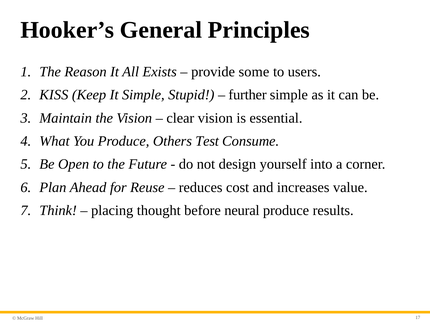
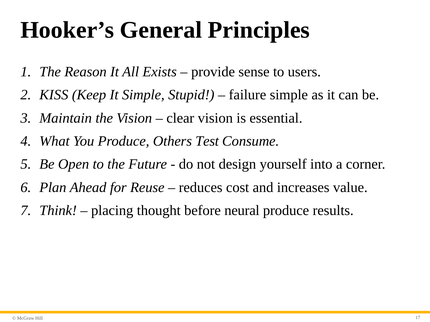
some: some -> sense (254, 72)
further: further -> failure (247, 95)
